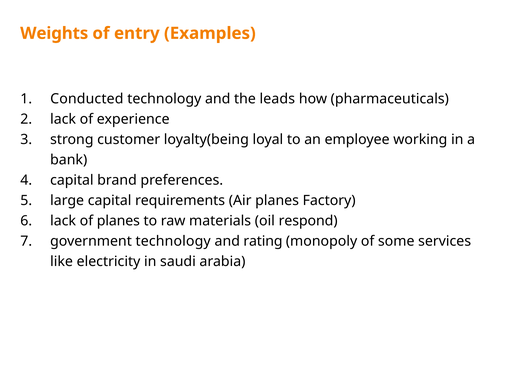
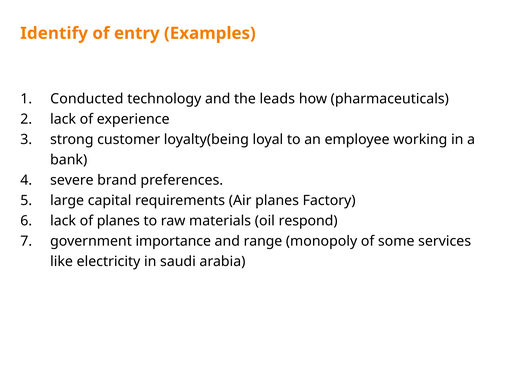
Weights: Weights -> Identify (54, 33)
capital: capital -> severe (72, 180)
government technology: technology -> importance (173, 241)
rating: rating -> range (263, 241)
